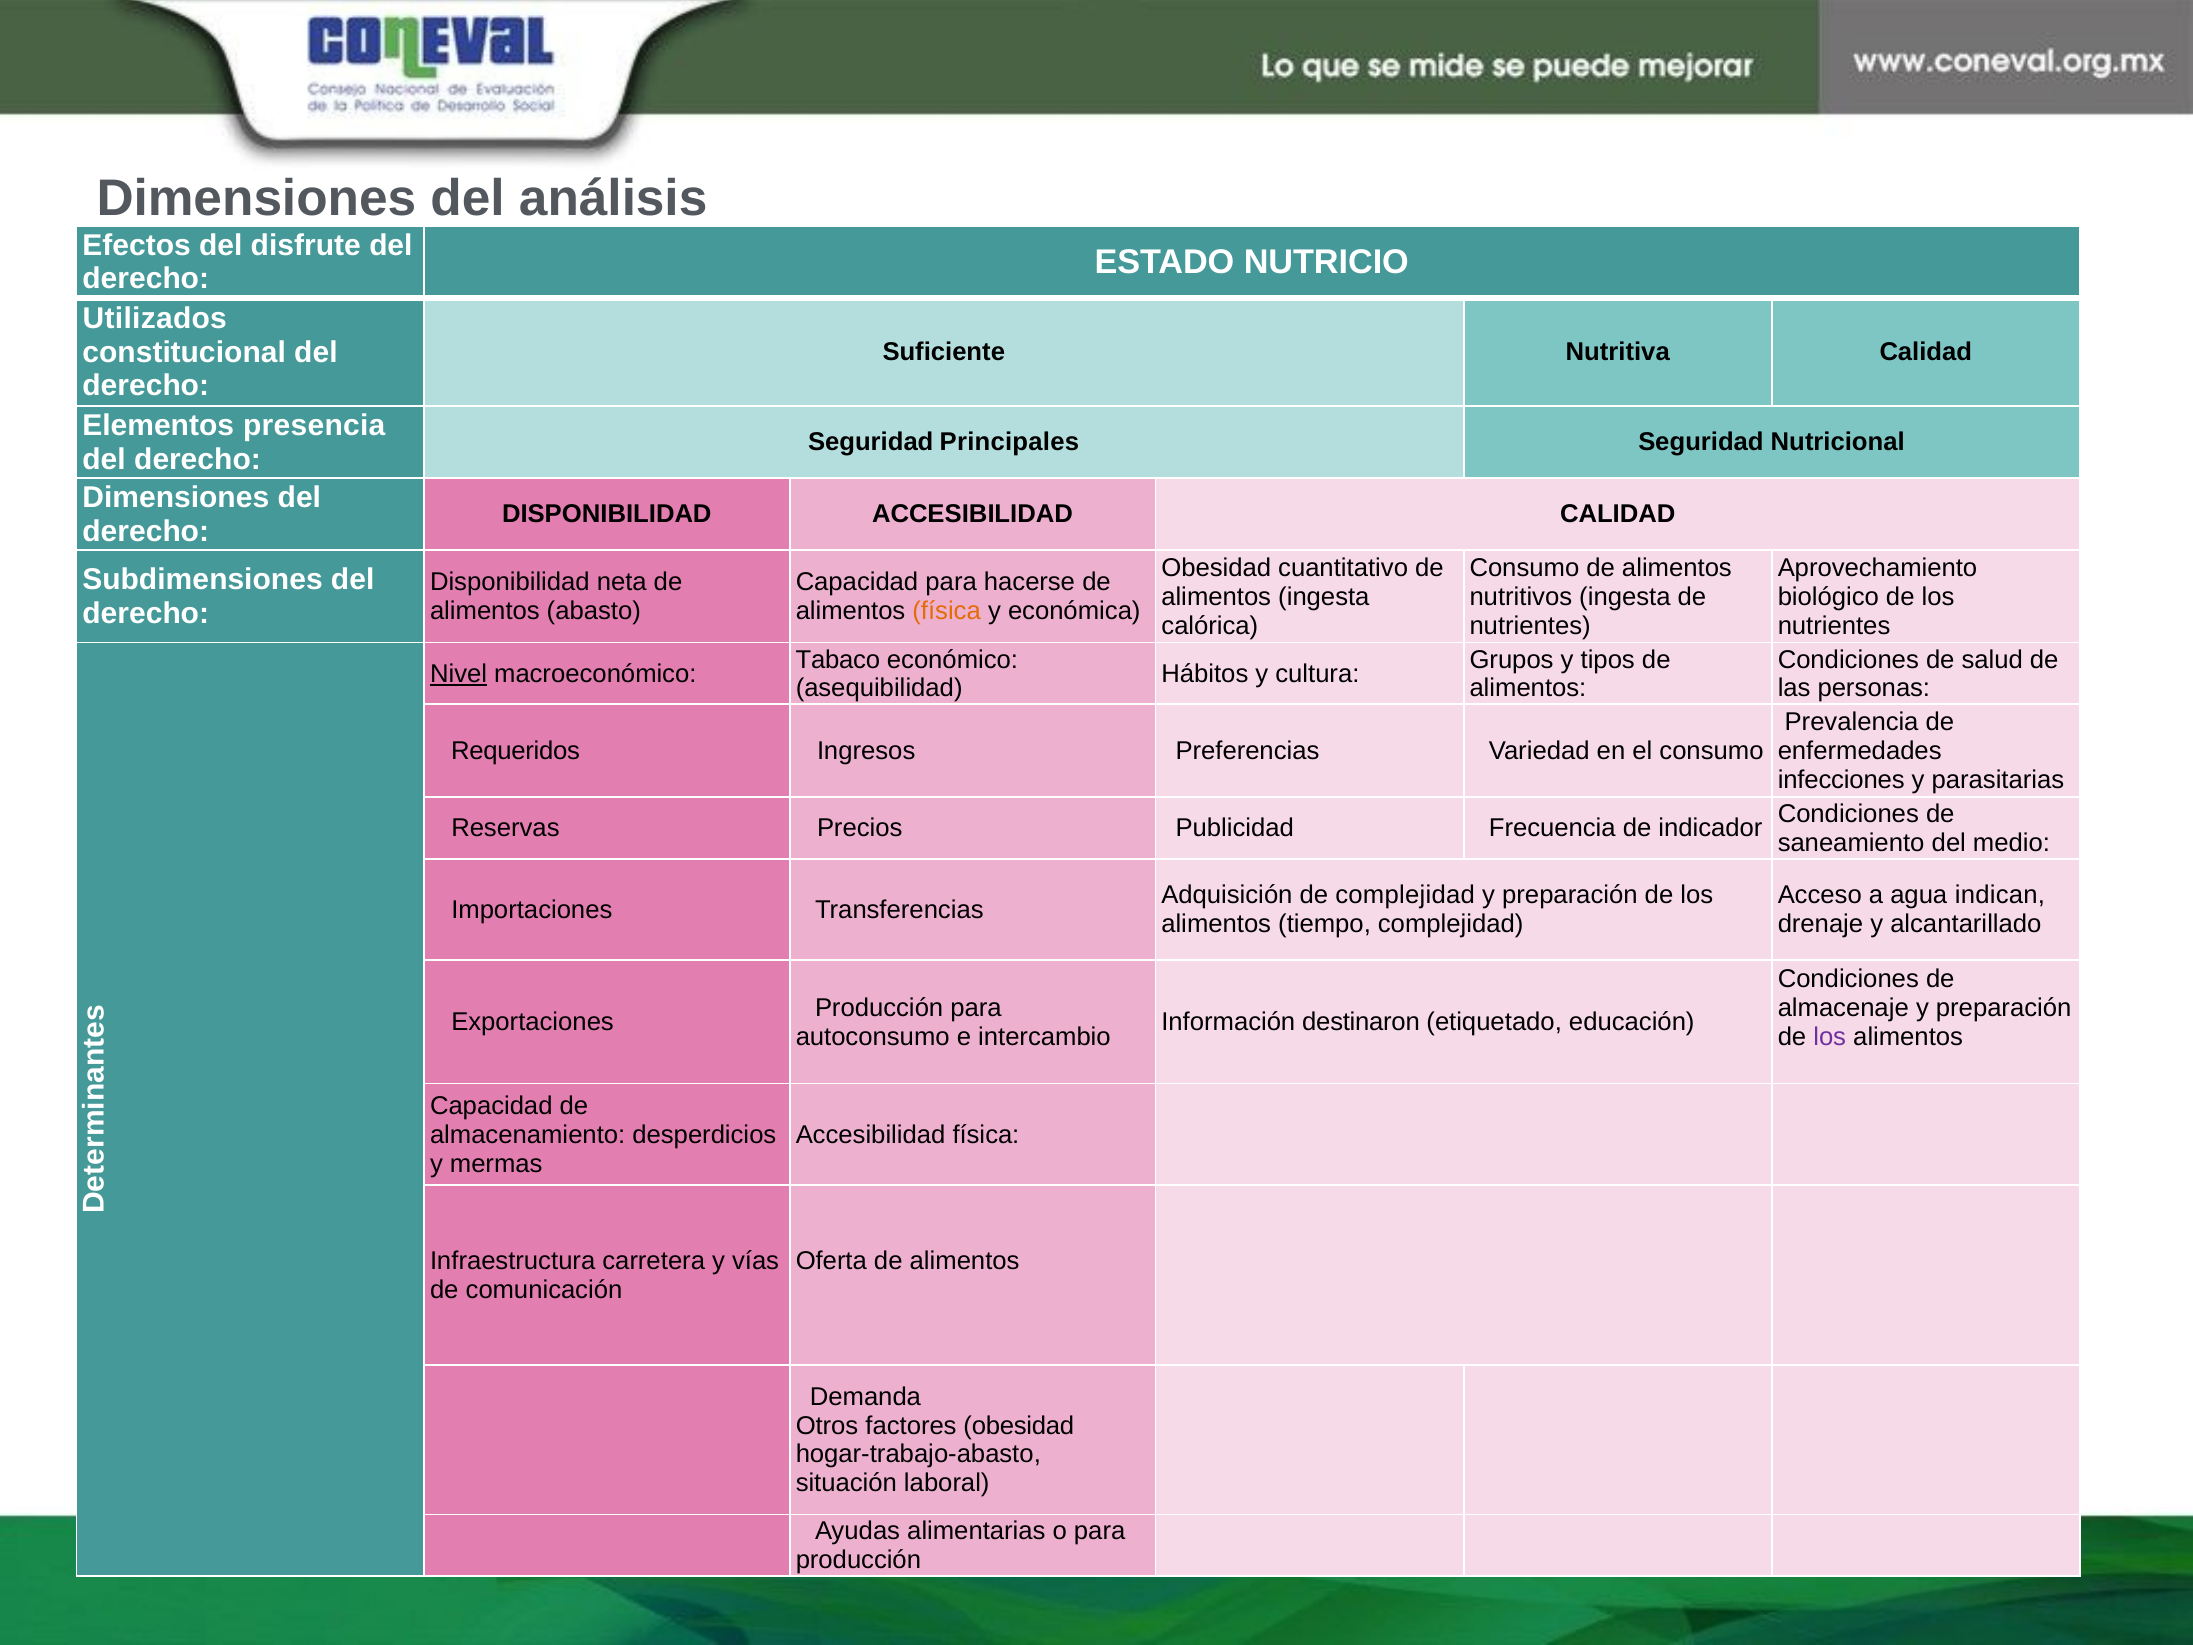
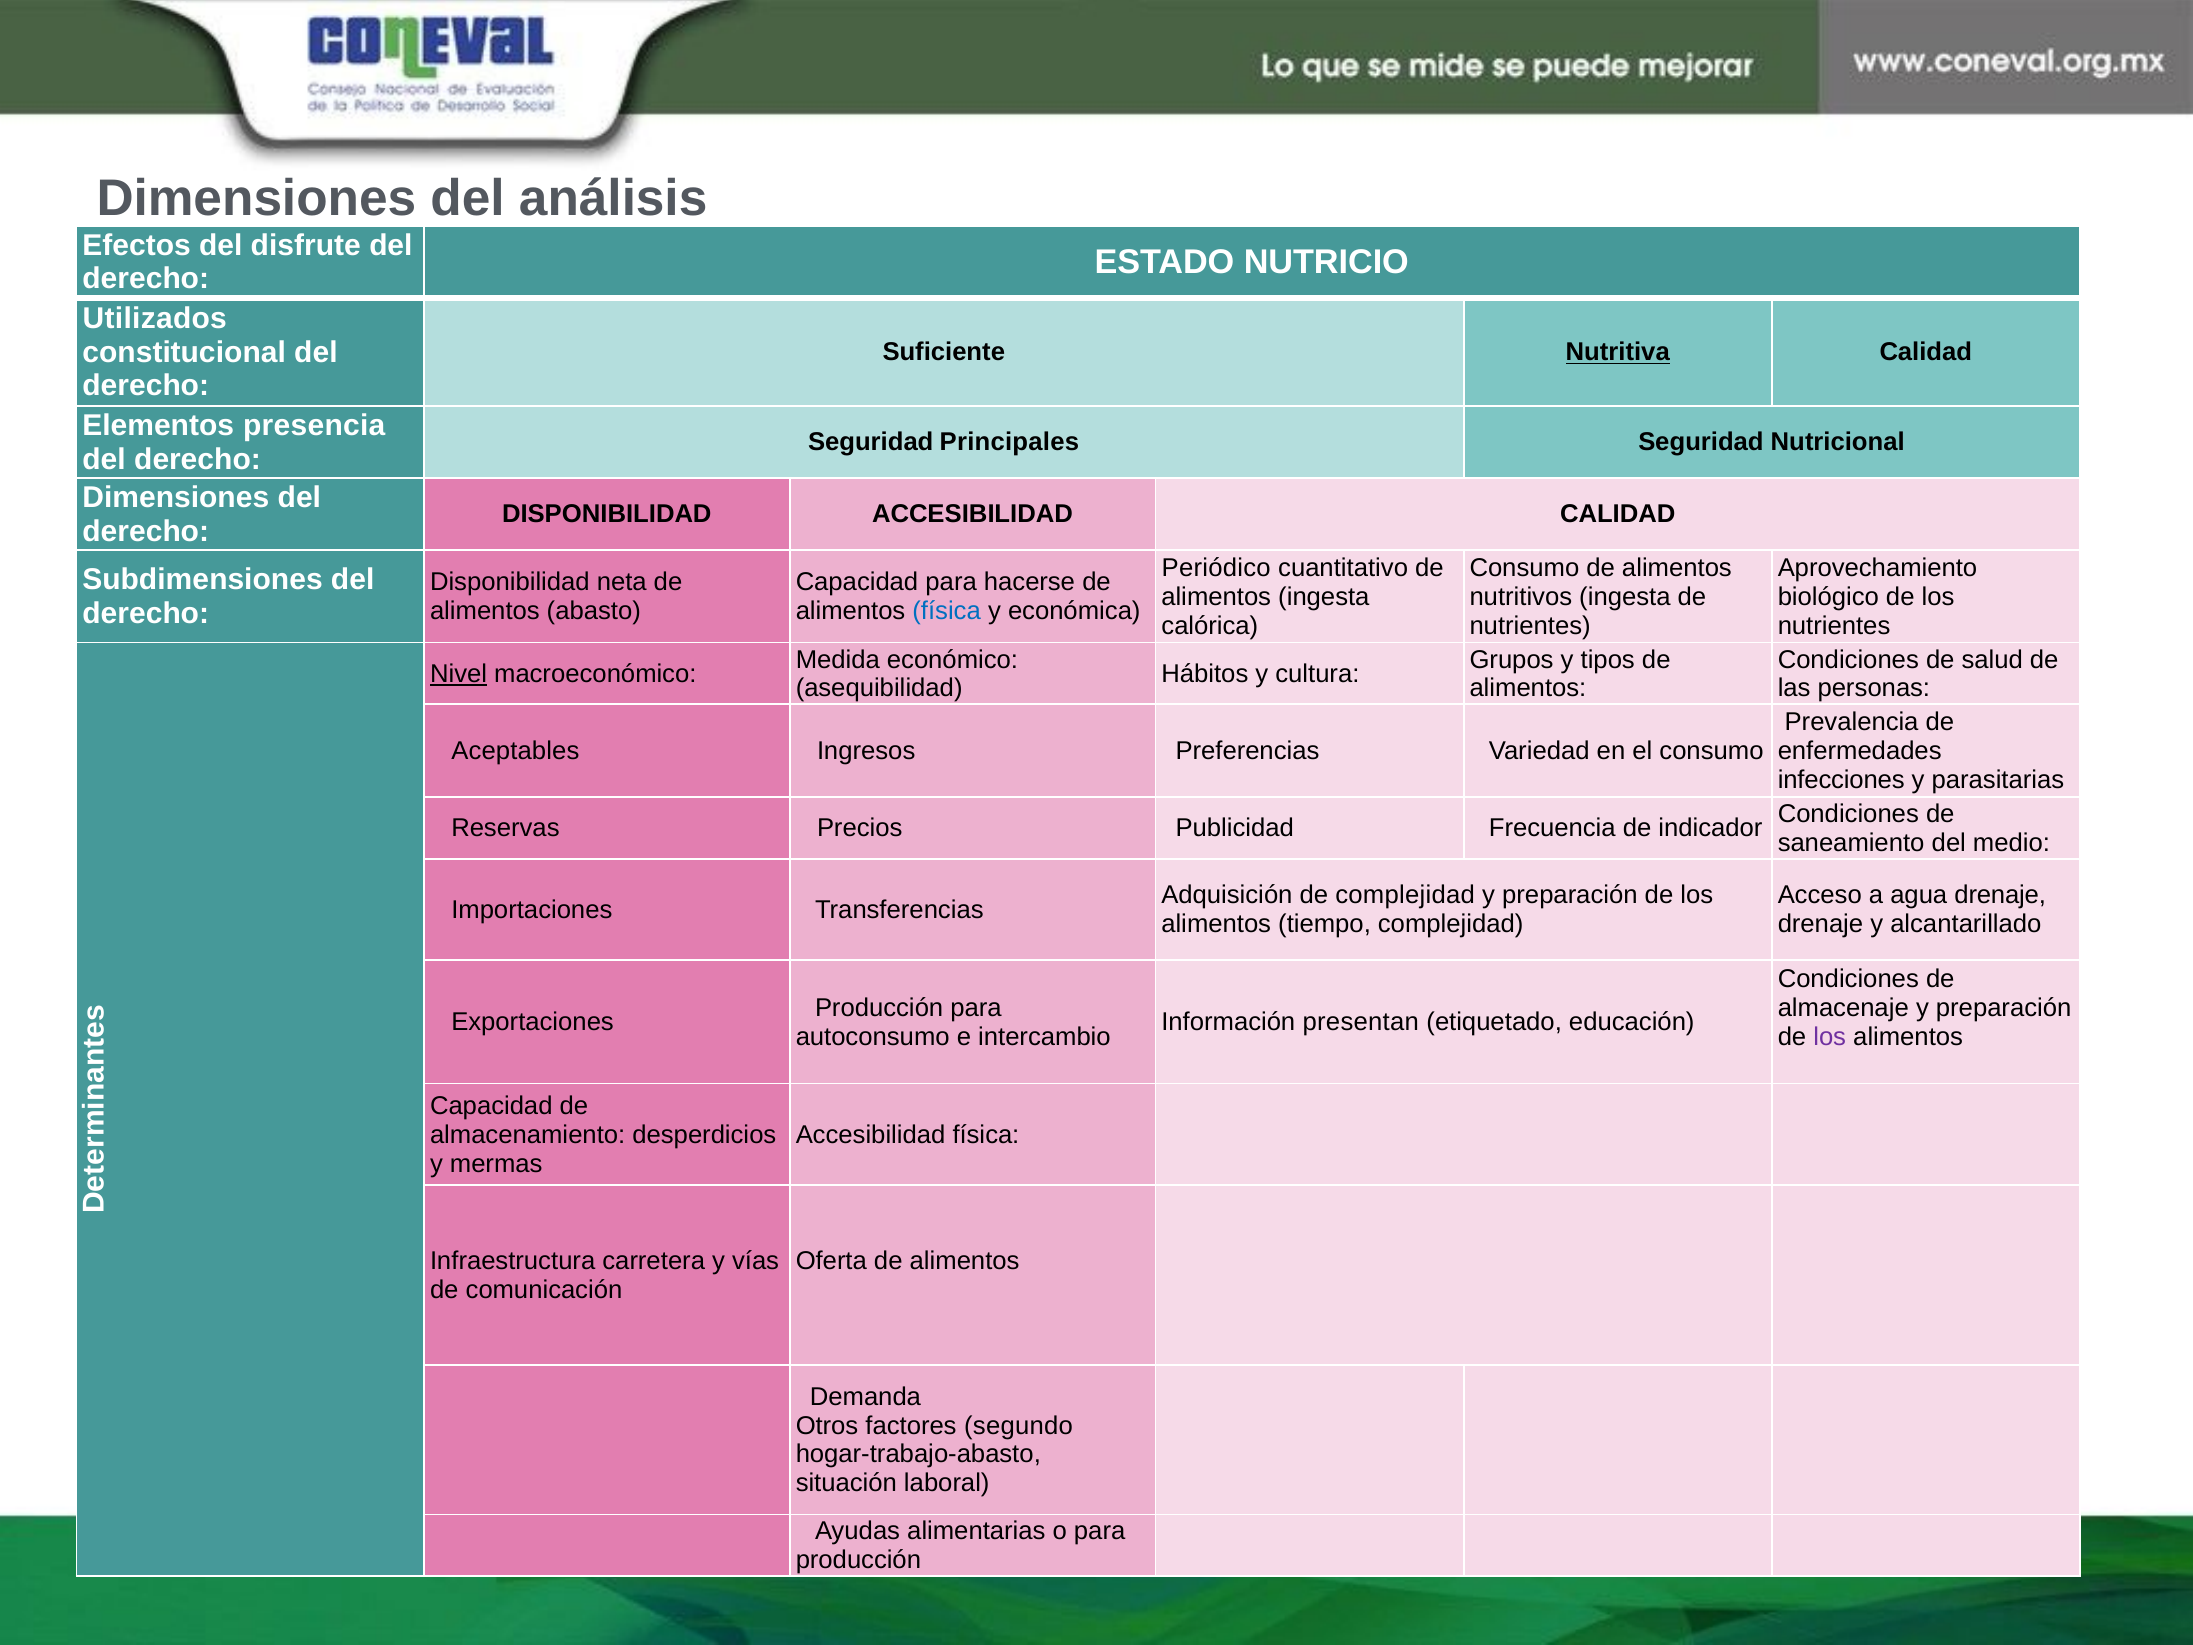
Nutritiva underline: none -> present (1618, 352)
Obesidad: Obesidad -> Periódico (1216, 568)
física colour: orange -> blue (947, 611)
Tabaco: Tabaco -> Medida (838, 659)
Requeridos: Requeridos -> Aceptables (515, 751)
agua indican: indican -> drenaje (2000, 895)
destinaron: destinaron -> presentan (1361, 1022)
factores obesidad: obesidad -> segundo (1019, 1426)
